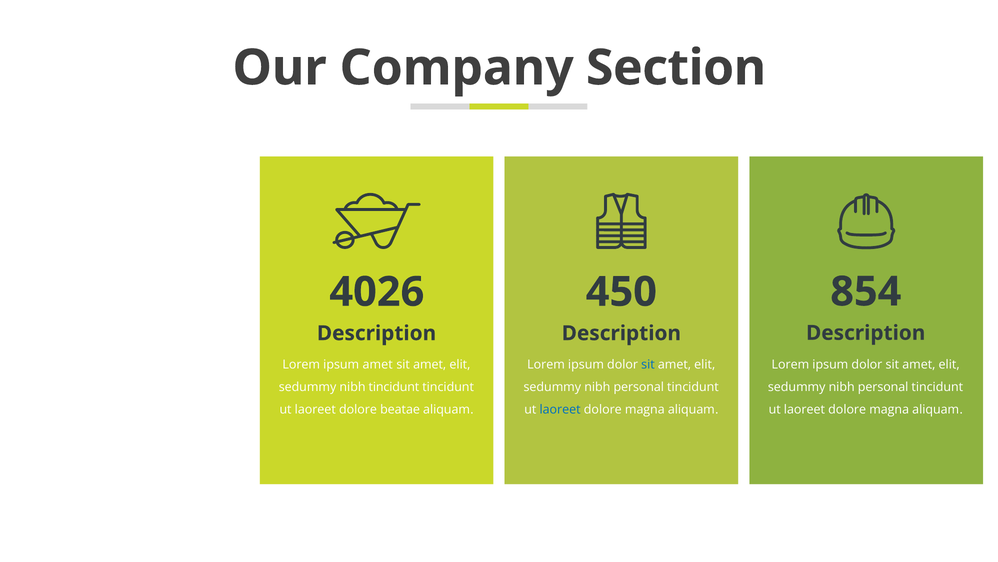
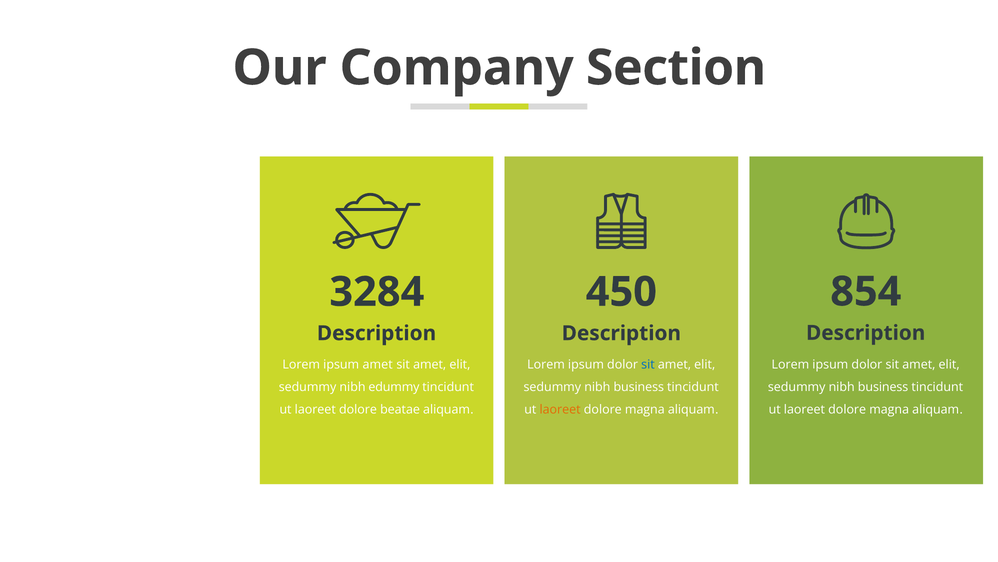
4026: 4026 -> 3284 (377, 292)
personal: personal -> business (883, 387)
nibh tincidunt: tincidunt -> edummy (394, 387)
personal: personal -> business (639, 387)
laoreet colour: blue -> orange (560, 409)
